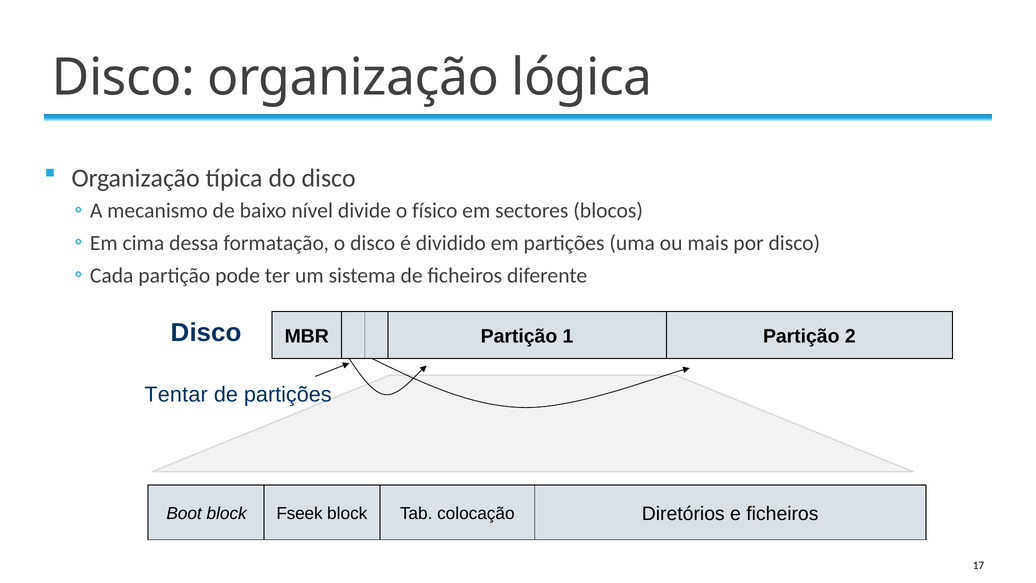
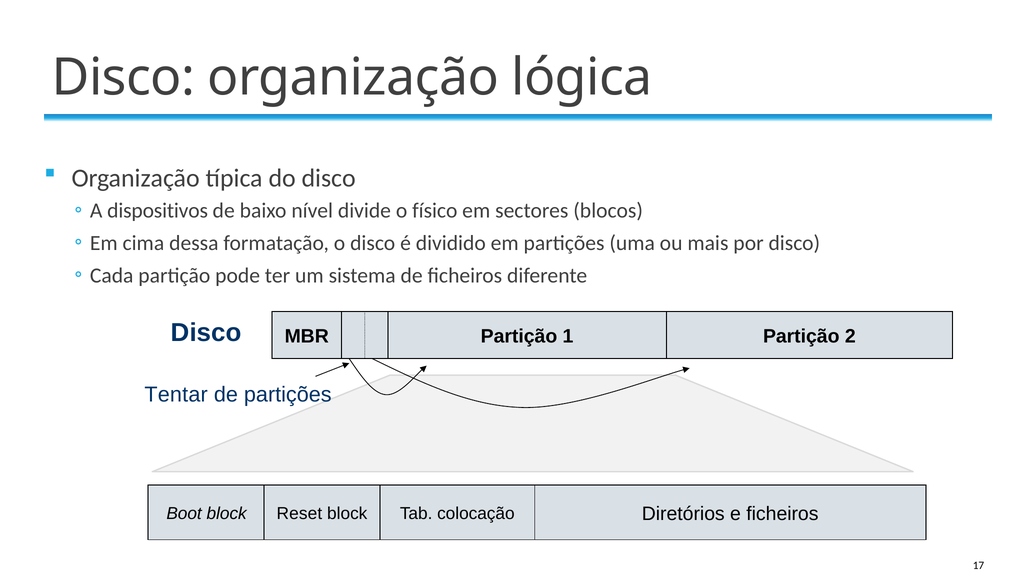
mecanismo: mecanismo -> dispositivos (158, 211)
Fseek: Fseek -> Reset (299, 513)
